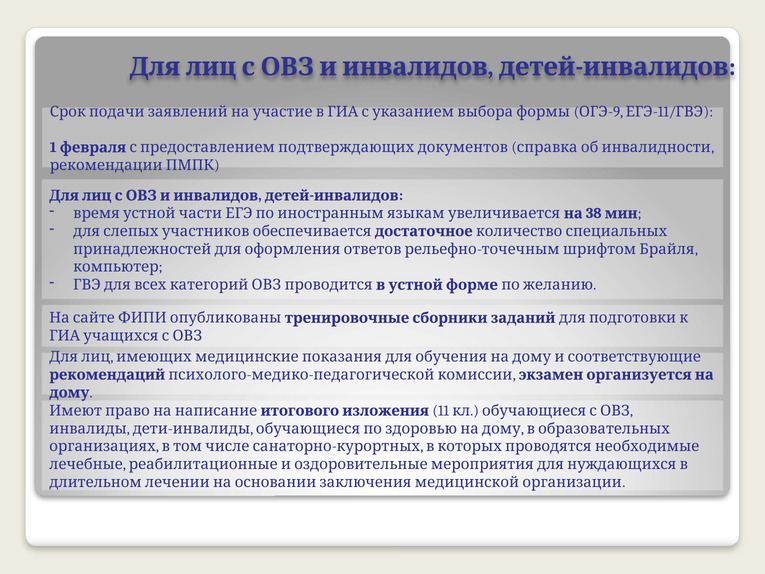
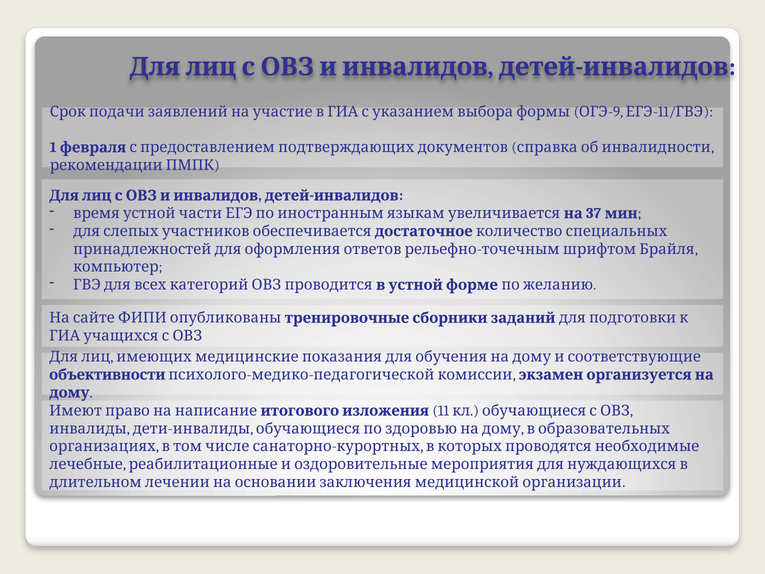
38: 38 -> 37 (594, 213)
рекомендаций: рекомендаций -> объективности (107, 375)
